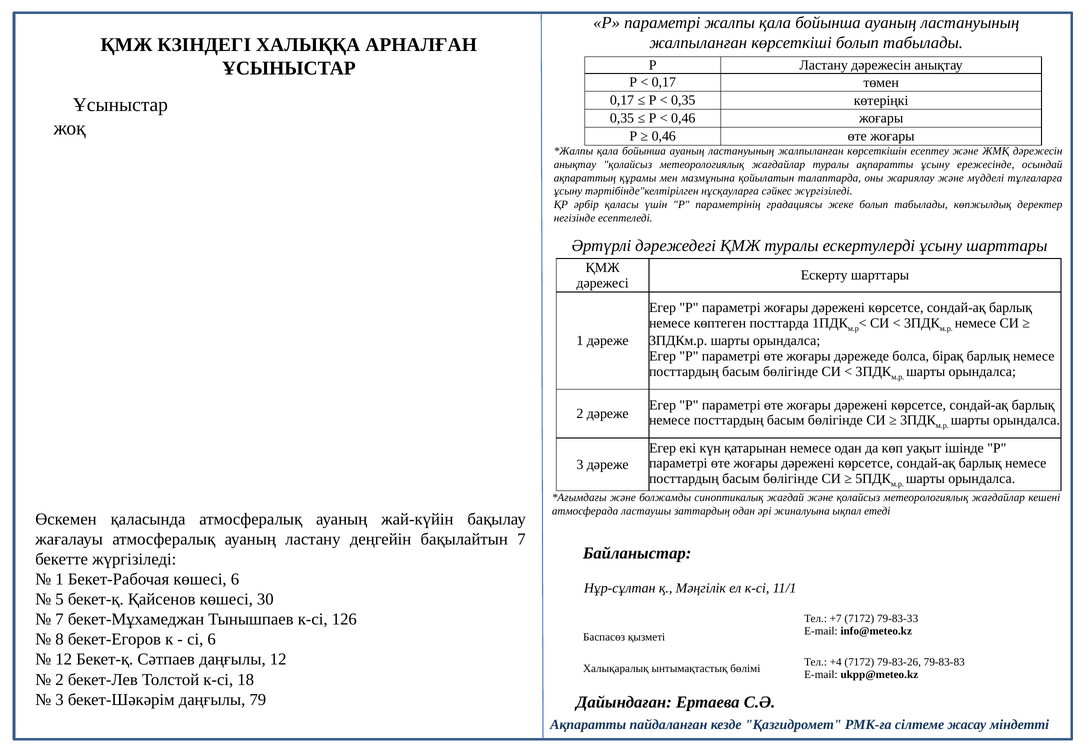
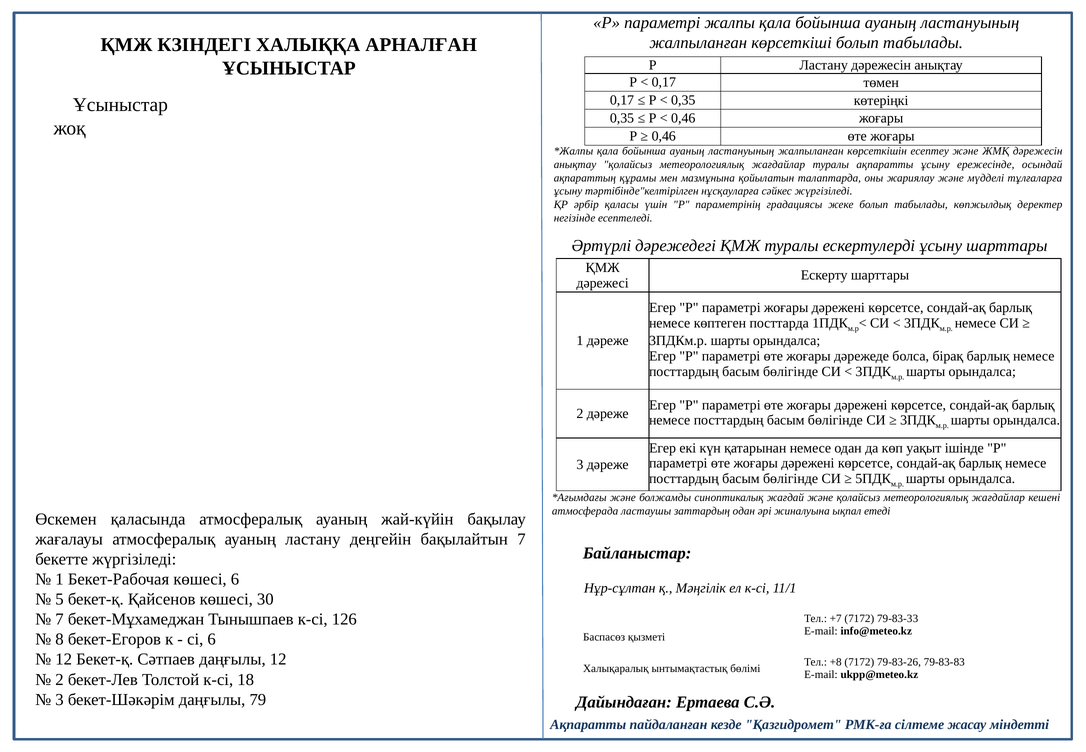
+4: +4 -> +8 (836, 662)
